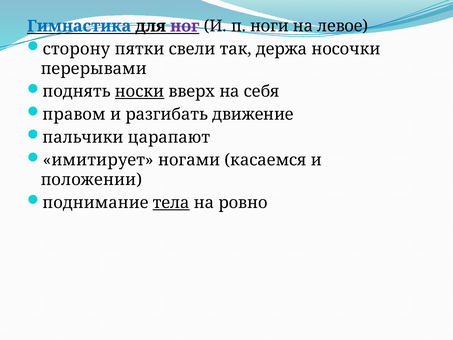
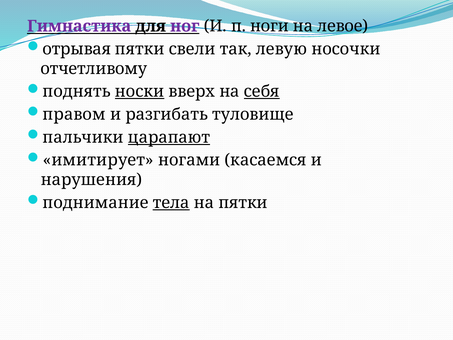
Гимнастика colour: blue -> purple (79, 26)
сторону: сторону -> отрывая (77, 49)
держа: держа -> левую (281, 49)
перерывами: перерывами -> отчетливому (94, 69)
себя underline: none -> present (262, 91)
движение: движение -> туловище (253, 114)
царапают underline: none -> present (169, 137)
положении: положении -> нарушения (91, 180)
на ровно: ровно -> пятки (243, 203)
